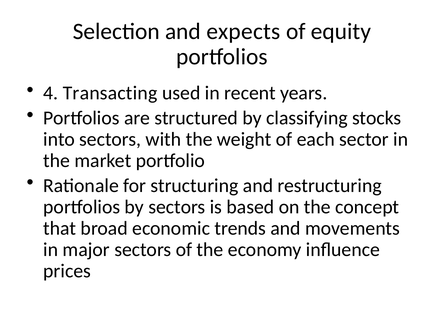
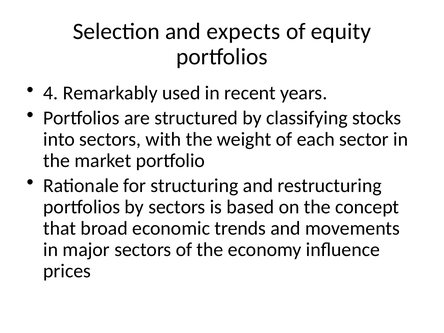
Transacting: Transacting -> Remarkably (110, 93)
